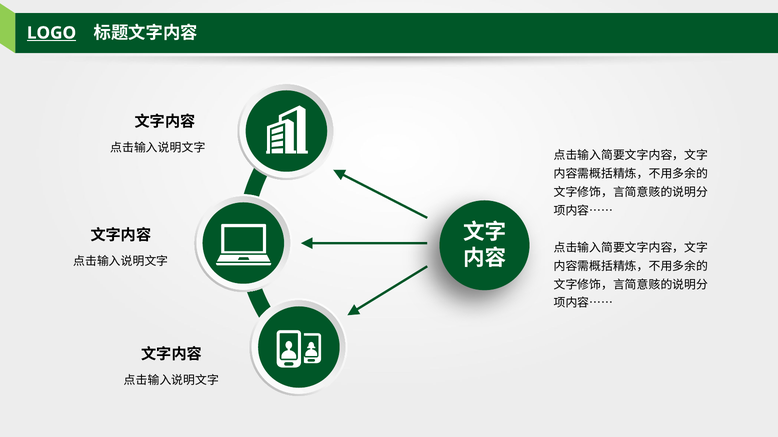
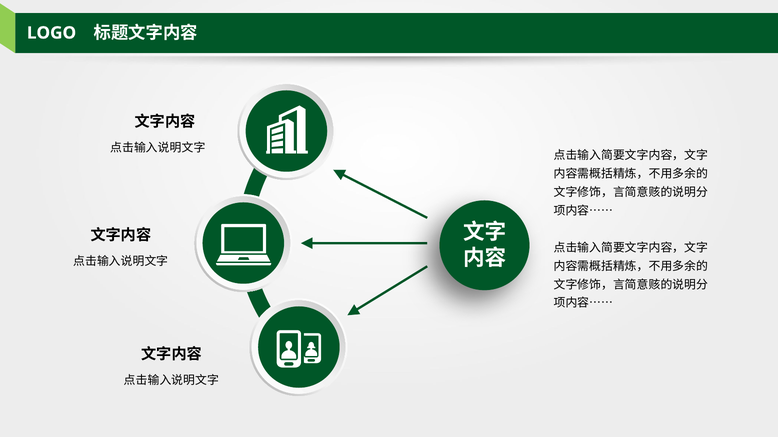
LOGO underline: present -> none (52, 33)
